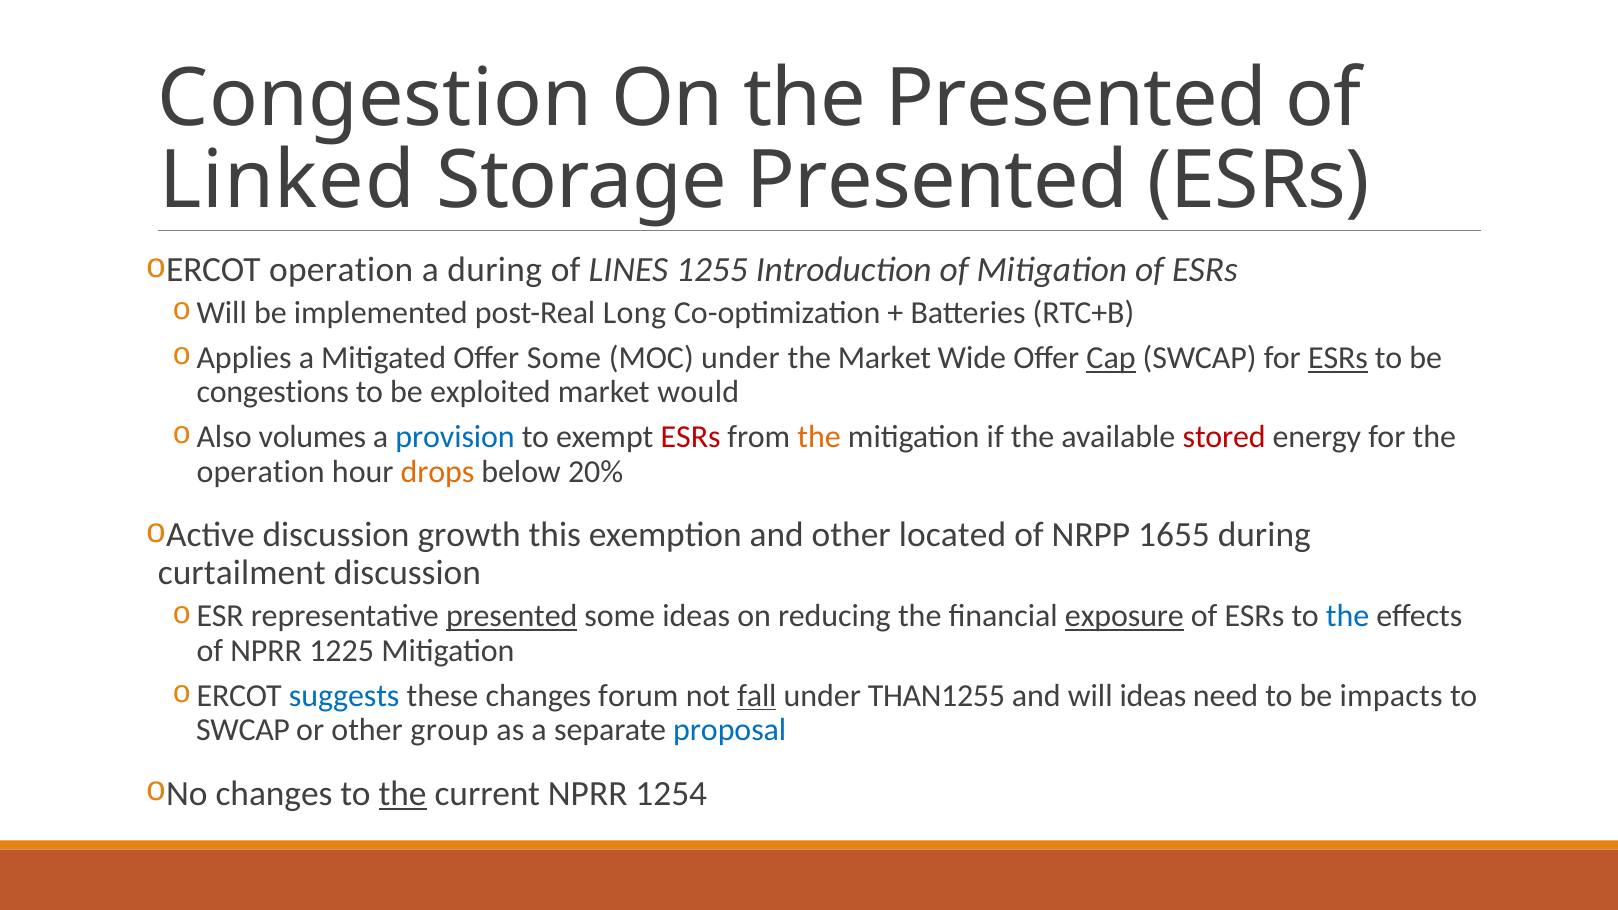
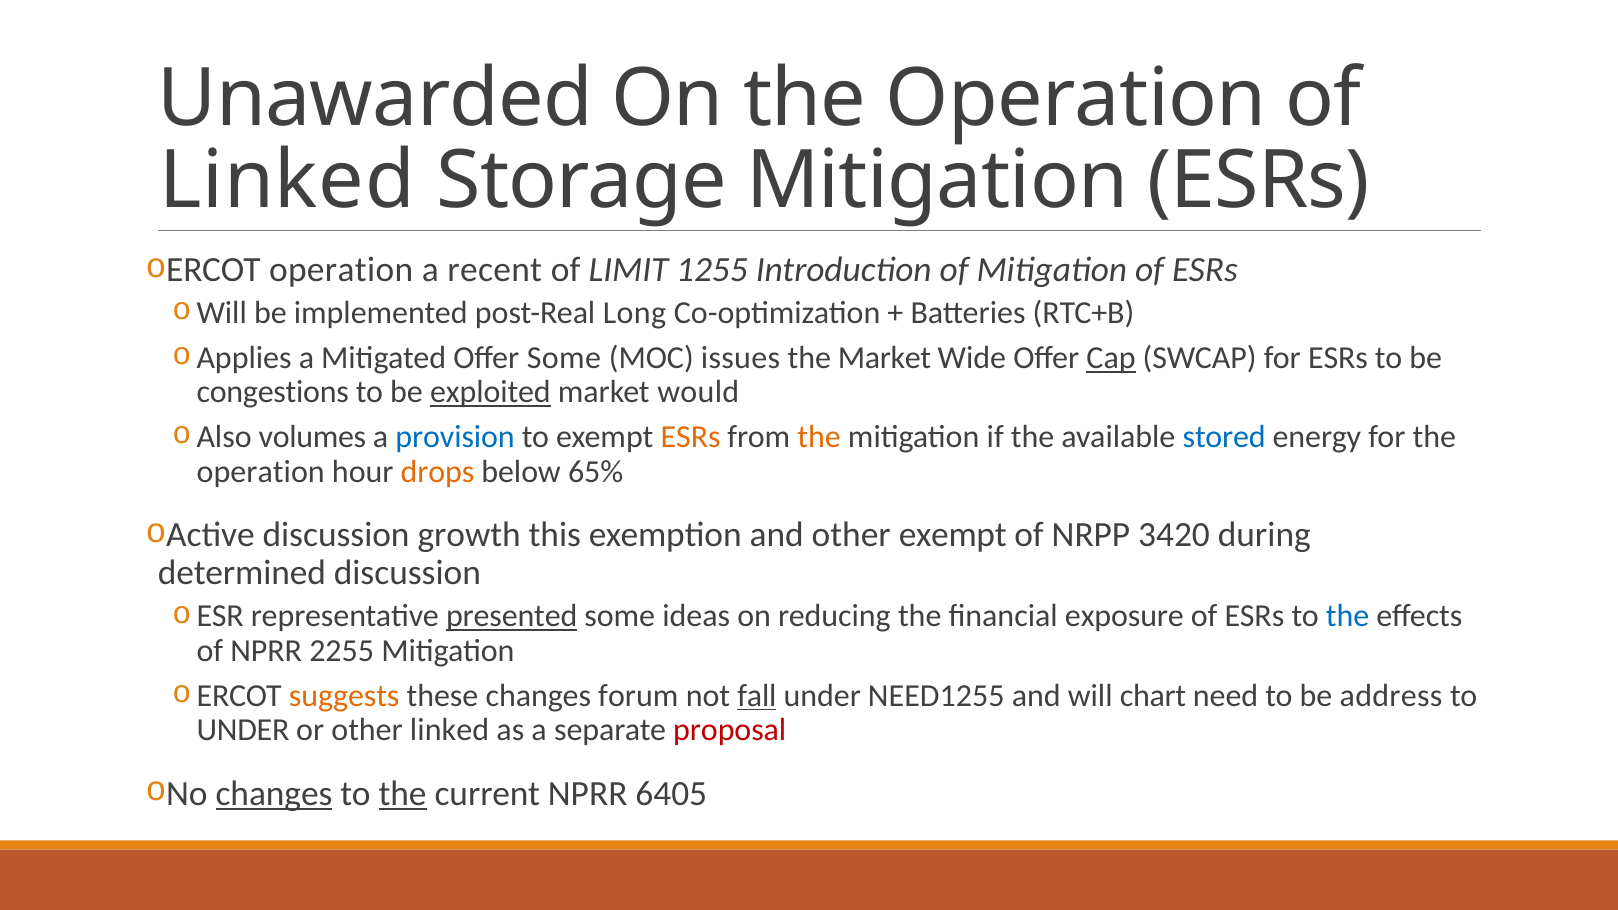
Congestion: Congestion -> Unawarded (375, 99)
On the Presented: Presented -> Operation (1076, 99)
Storage Presented: Presented -> Mitigation (937, 181)
a during: during -> recent (495, 270)
LINES: LINES -> LIMIT (628, 270)
MOC under: under -> issues (740, 358)
ESRs underline: present -> none (1338, 358)
exploited underline: none -> present (490, 392)
ESRs colour: red -> orange (691, 437)
stored colour: red -> blue (1224, 437)
20%: 20% -> 65% (596, 472)
other located: located -> exempt (953, 535)
1655: 1655 -> 3420 (1174, 535)
curtailment: curtailment -> determined (242, 573)
exposure underline: present -> none (1124, 616)
1225: 1225 -> 2255 (342, 651)
suggests colour: blue -> orange (344, 696)
THAN1255: THAN1255 -> NEED1255 (936, 696)
will ideas: ideas -> chart (1153, 696)
impacts: impacts -> address (1391, 696)
SWCAP: SWCAP -> UNDER (243, 730)
other group: group -> linked (450, 730)
proposal colour: blue -> red (730, 730)
changes underline: none -> present (274, 794)
1254: 1254 -> 6405 (671, 794)
